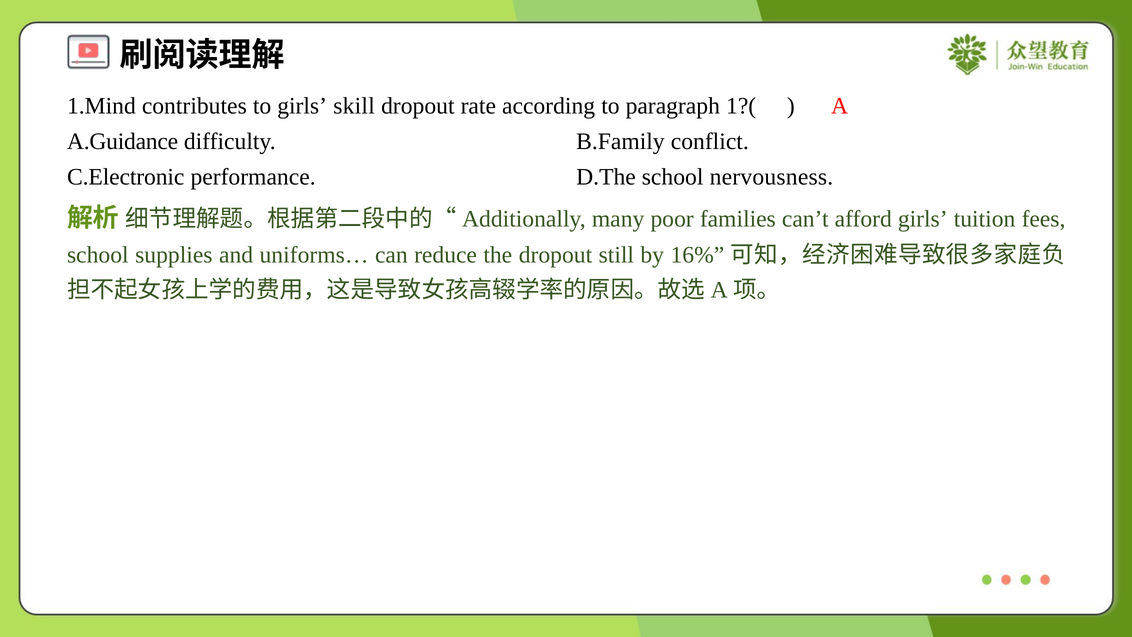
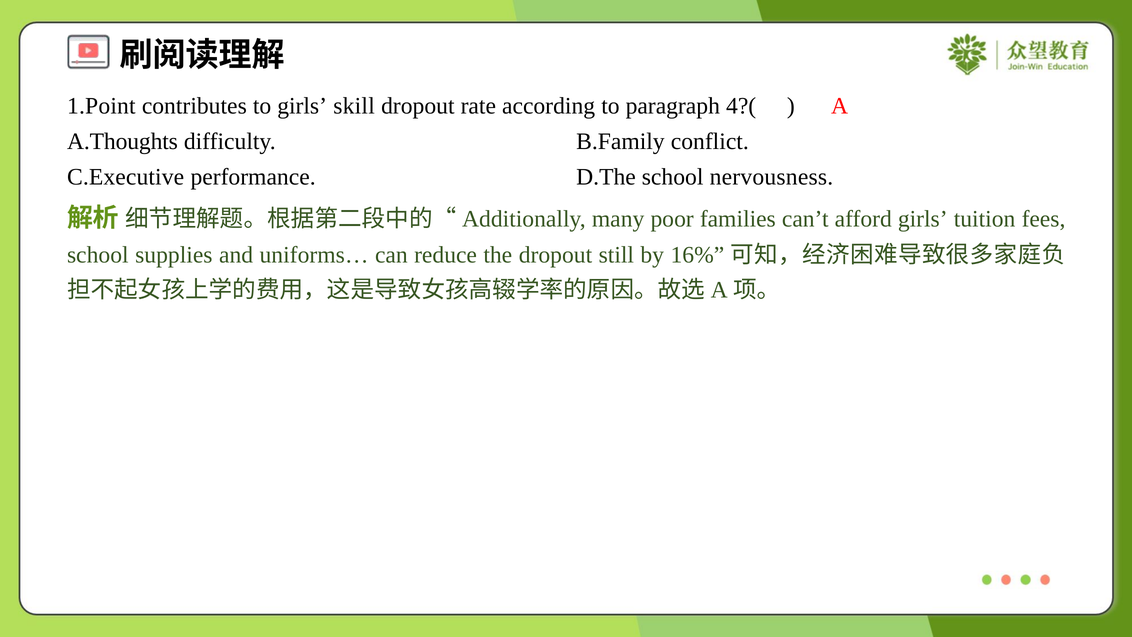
1.Mind: 1.Mind -> 1.Point (101, 106)
1?(: 1?( -> 4?( (741, 106)
A.Guidance: A.Guidance -> A.Thoughts (122, 141)
C.Electronic: C.Electronic -> C.Executive (126, 177)
